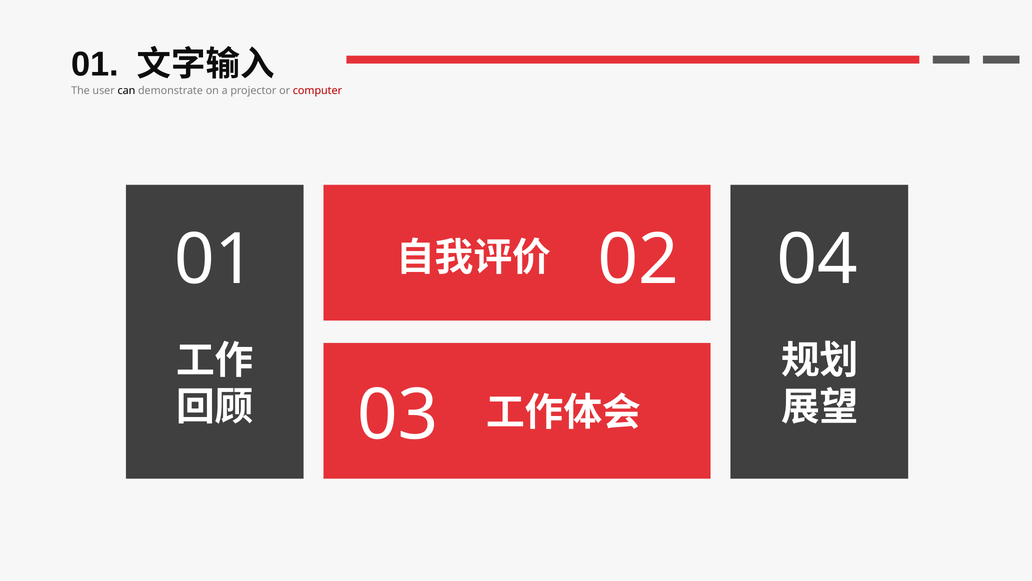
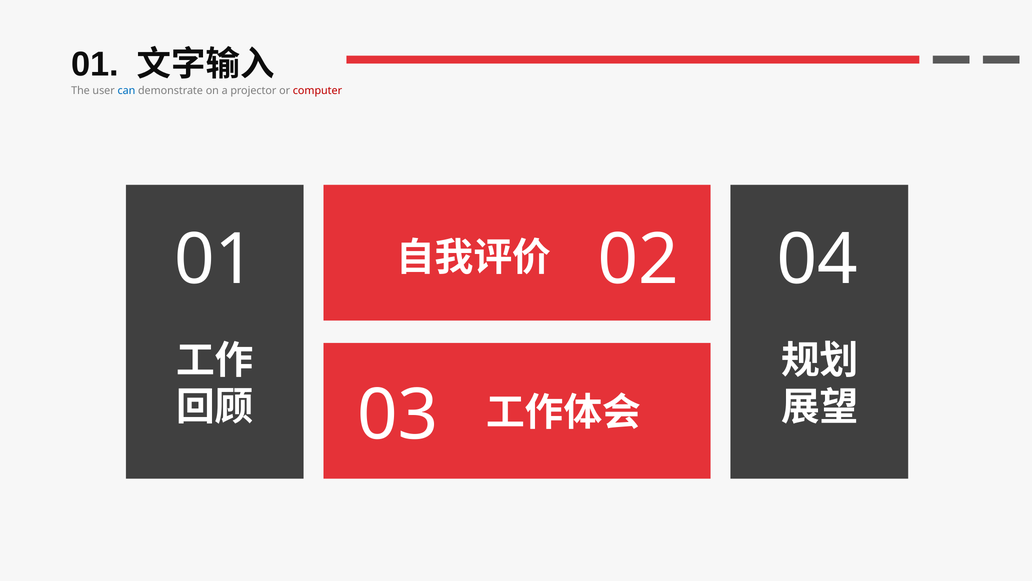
can colour: black -> blue (126, 90)
